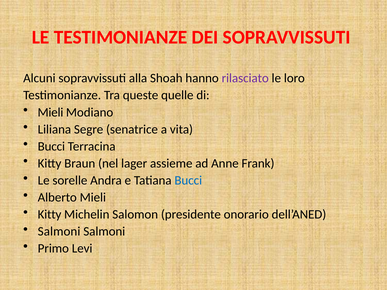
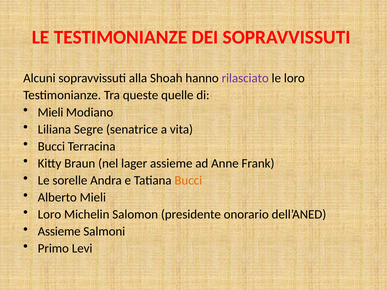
Bucci colour: blue -> orange (188, 180)
Kitty: Kitty -> Loro (49, 214)
Salmoni: Salmoni -> Assieme (59, 231)
